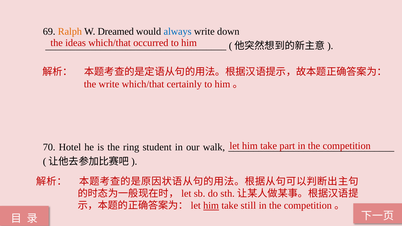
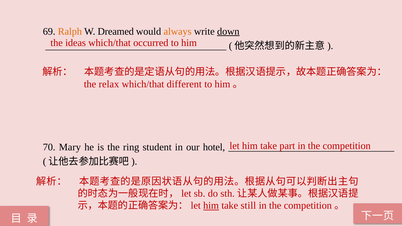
always colour: blue -> orange (178, 31)
down underline: none -> present (228, 31)
the write: write -> relax (109, 84)
certainly: certainly -> different (184, 84)
Hotel: Hotel -> Mary (70, 147)
walk: walk -> hotel (214, 147)
